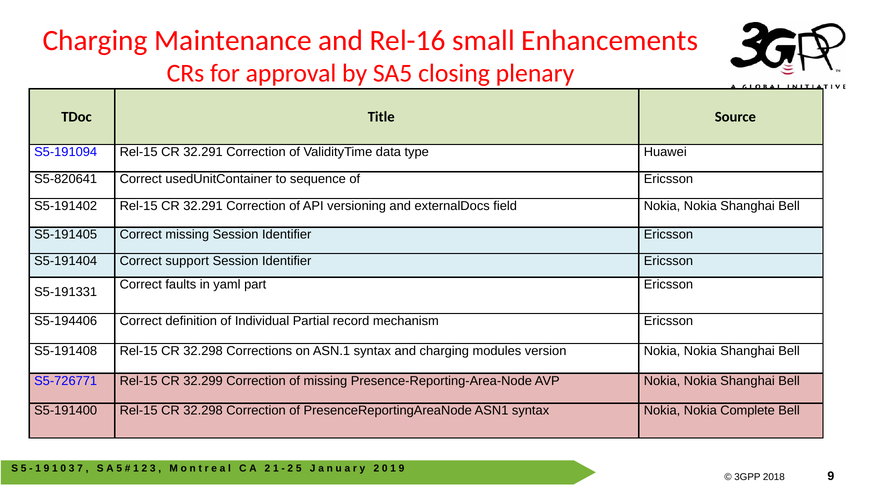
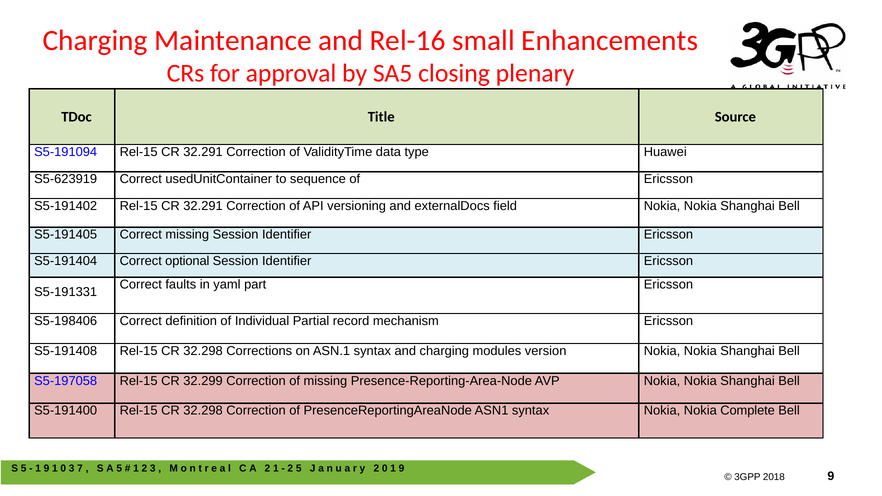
S5-820641: S5-820641 -> S5-623919 (66, 179)
support: support -> optional (187, 261)
S5-194406: S5-194406 -> S5-198406 (66, 321)
S5-726771: S5-726771 -> S5-197058 (66, 381)
